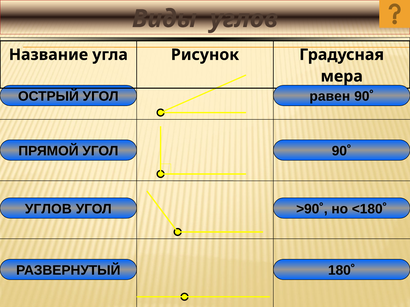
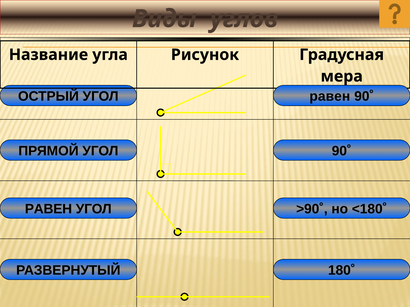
УГЛОВ: УГЛОВ -> РАВЕН (48, 209)
